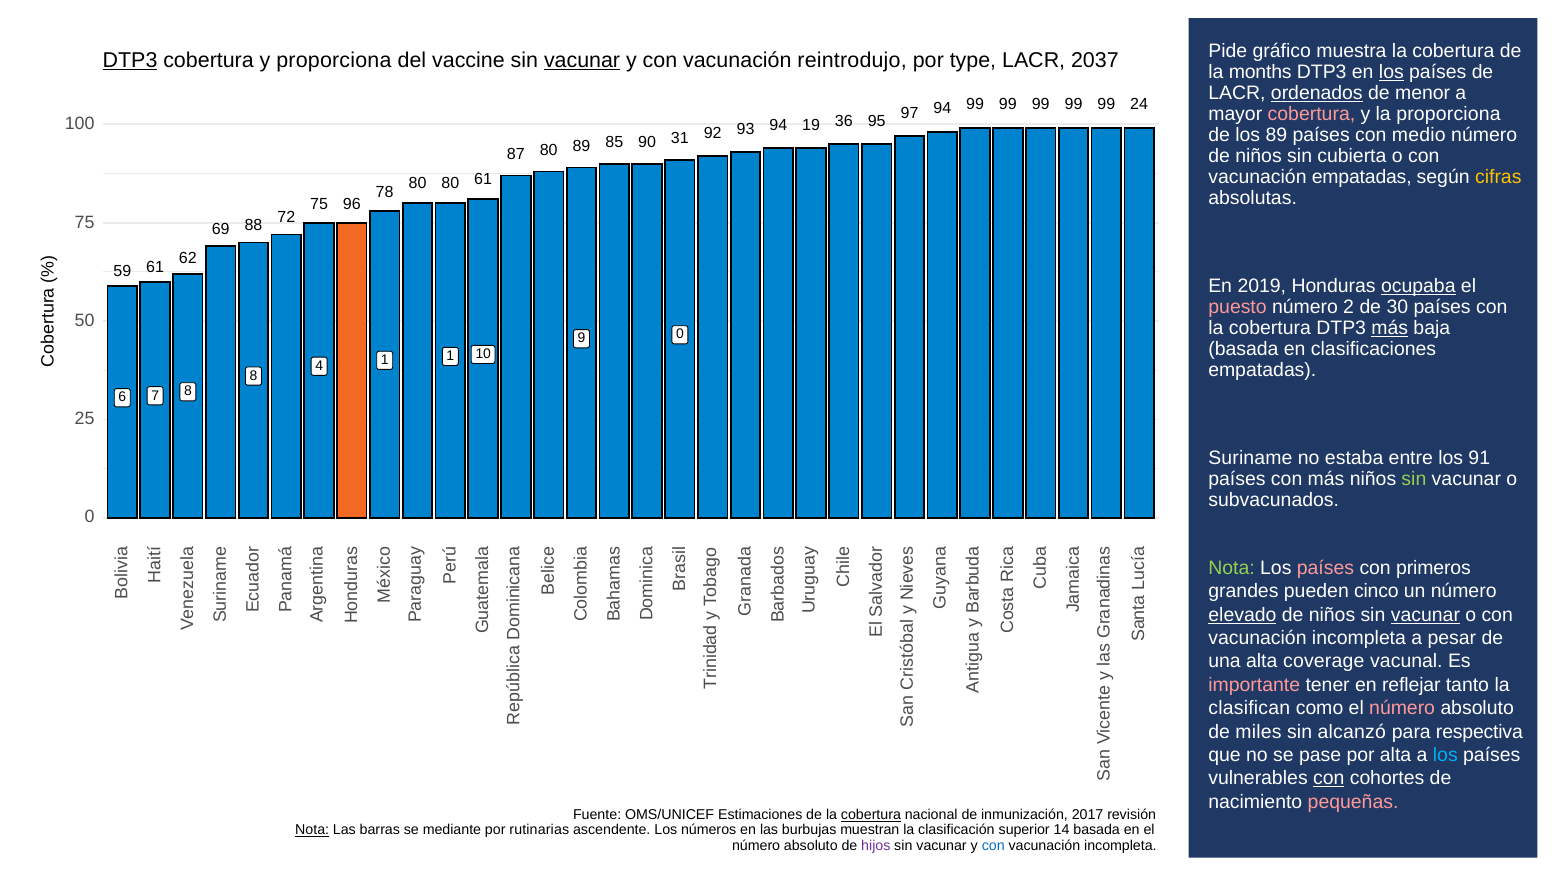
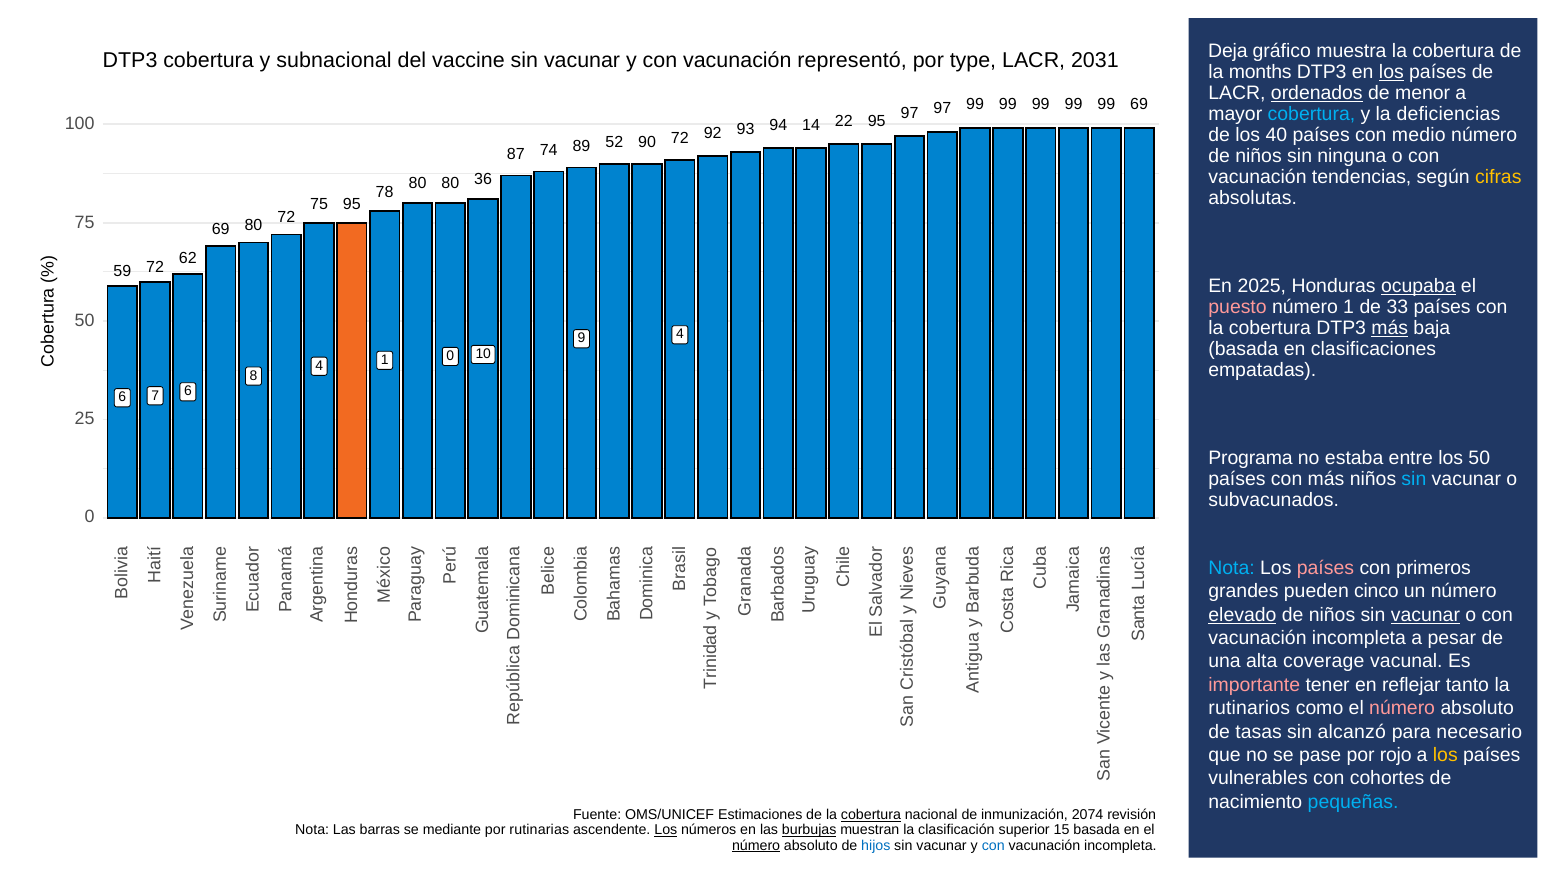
Pide: Pide -> Deja (1228, 51)
DTP3 underline: present -> none (130, 60)
y proporciona: proporciona -> subnacional (334, 60)
vacunar underline: present -> none (582, 60)
reintrodujo: reintrodujo -> representó (852, 60)
2037: 2037 -> 2031 (1095, 60)
99 24: 24 -> 69 (1139, 104)
cobertura colour: pink -> light blue (1311, 114)
la proporciona: proporciona -> deficiencias (1448, 114)
97 94: 94 -> 97 (942, 109)
36: 36 -> 22 (844, 121)
los 89: 89 -> 40 (1276, 135)
87 80: 80 -> 74 (549, 150)
85: 85 -> 52 (614, 142)
90 31: 31 -> 72 (680, 138)
19: 19 -> 14 (811, 125)
cubierta: cubierta -> ninguna (1352, 156)
vacunación empatadas: empatadas -> tendencias (1362, 177)
80 61: 61 -> 36 (483, 179)
75 96: 96 -> 95 (352, 205)
69 88: 88 -> 80 (253, 225)
59 61: 61 -> 72 (155, 267)
2019: 2019 -> 2025 (1262, 286)
número 2: 2 -> 1 (1349, 307)
30: 30 -> 33 (1397, 307)
9 0: 0 -> 4 (680, 334)
1 1: 1 -> 0 (450, 356)
7 8: 8 -> 6 (188, 391)
Suriname: Suriname -> Programa (1251, 458)
los 91: 91 -> 50 (1479, 458)
sin colour: light green -> light blue (1414, 479)
Nota colour: light green -> light blue (1232, 568)
clasifican: clasifican -> rutinarios (1249, 708)
miles: miles -> tasas (1259, 731)
respectiva: respectiva -> necesario (1479, 731)
por alta: alta -> rojo (1396, 755)
los colour: light blue -> yellow (1445, 755)
con underline: present -> none (1329, 778)
pequeñas colour: pink -> light blue (1353, 801)
2017: 2017 -> 2074 (1088, 815)
Nota underline: present -> none (312, 830)
Los underline: none -> present (666, 830)
burbujas underline: none -> present (809, 830)
14: 14 -> 15 (1062, 830)
número underline: none -> present (756, 845)
hijos colour: purple -> blue (876, 845)
